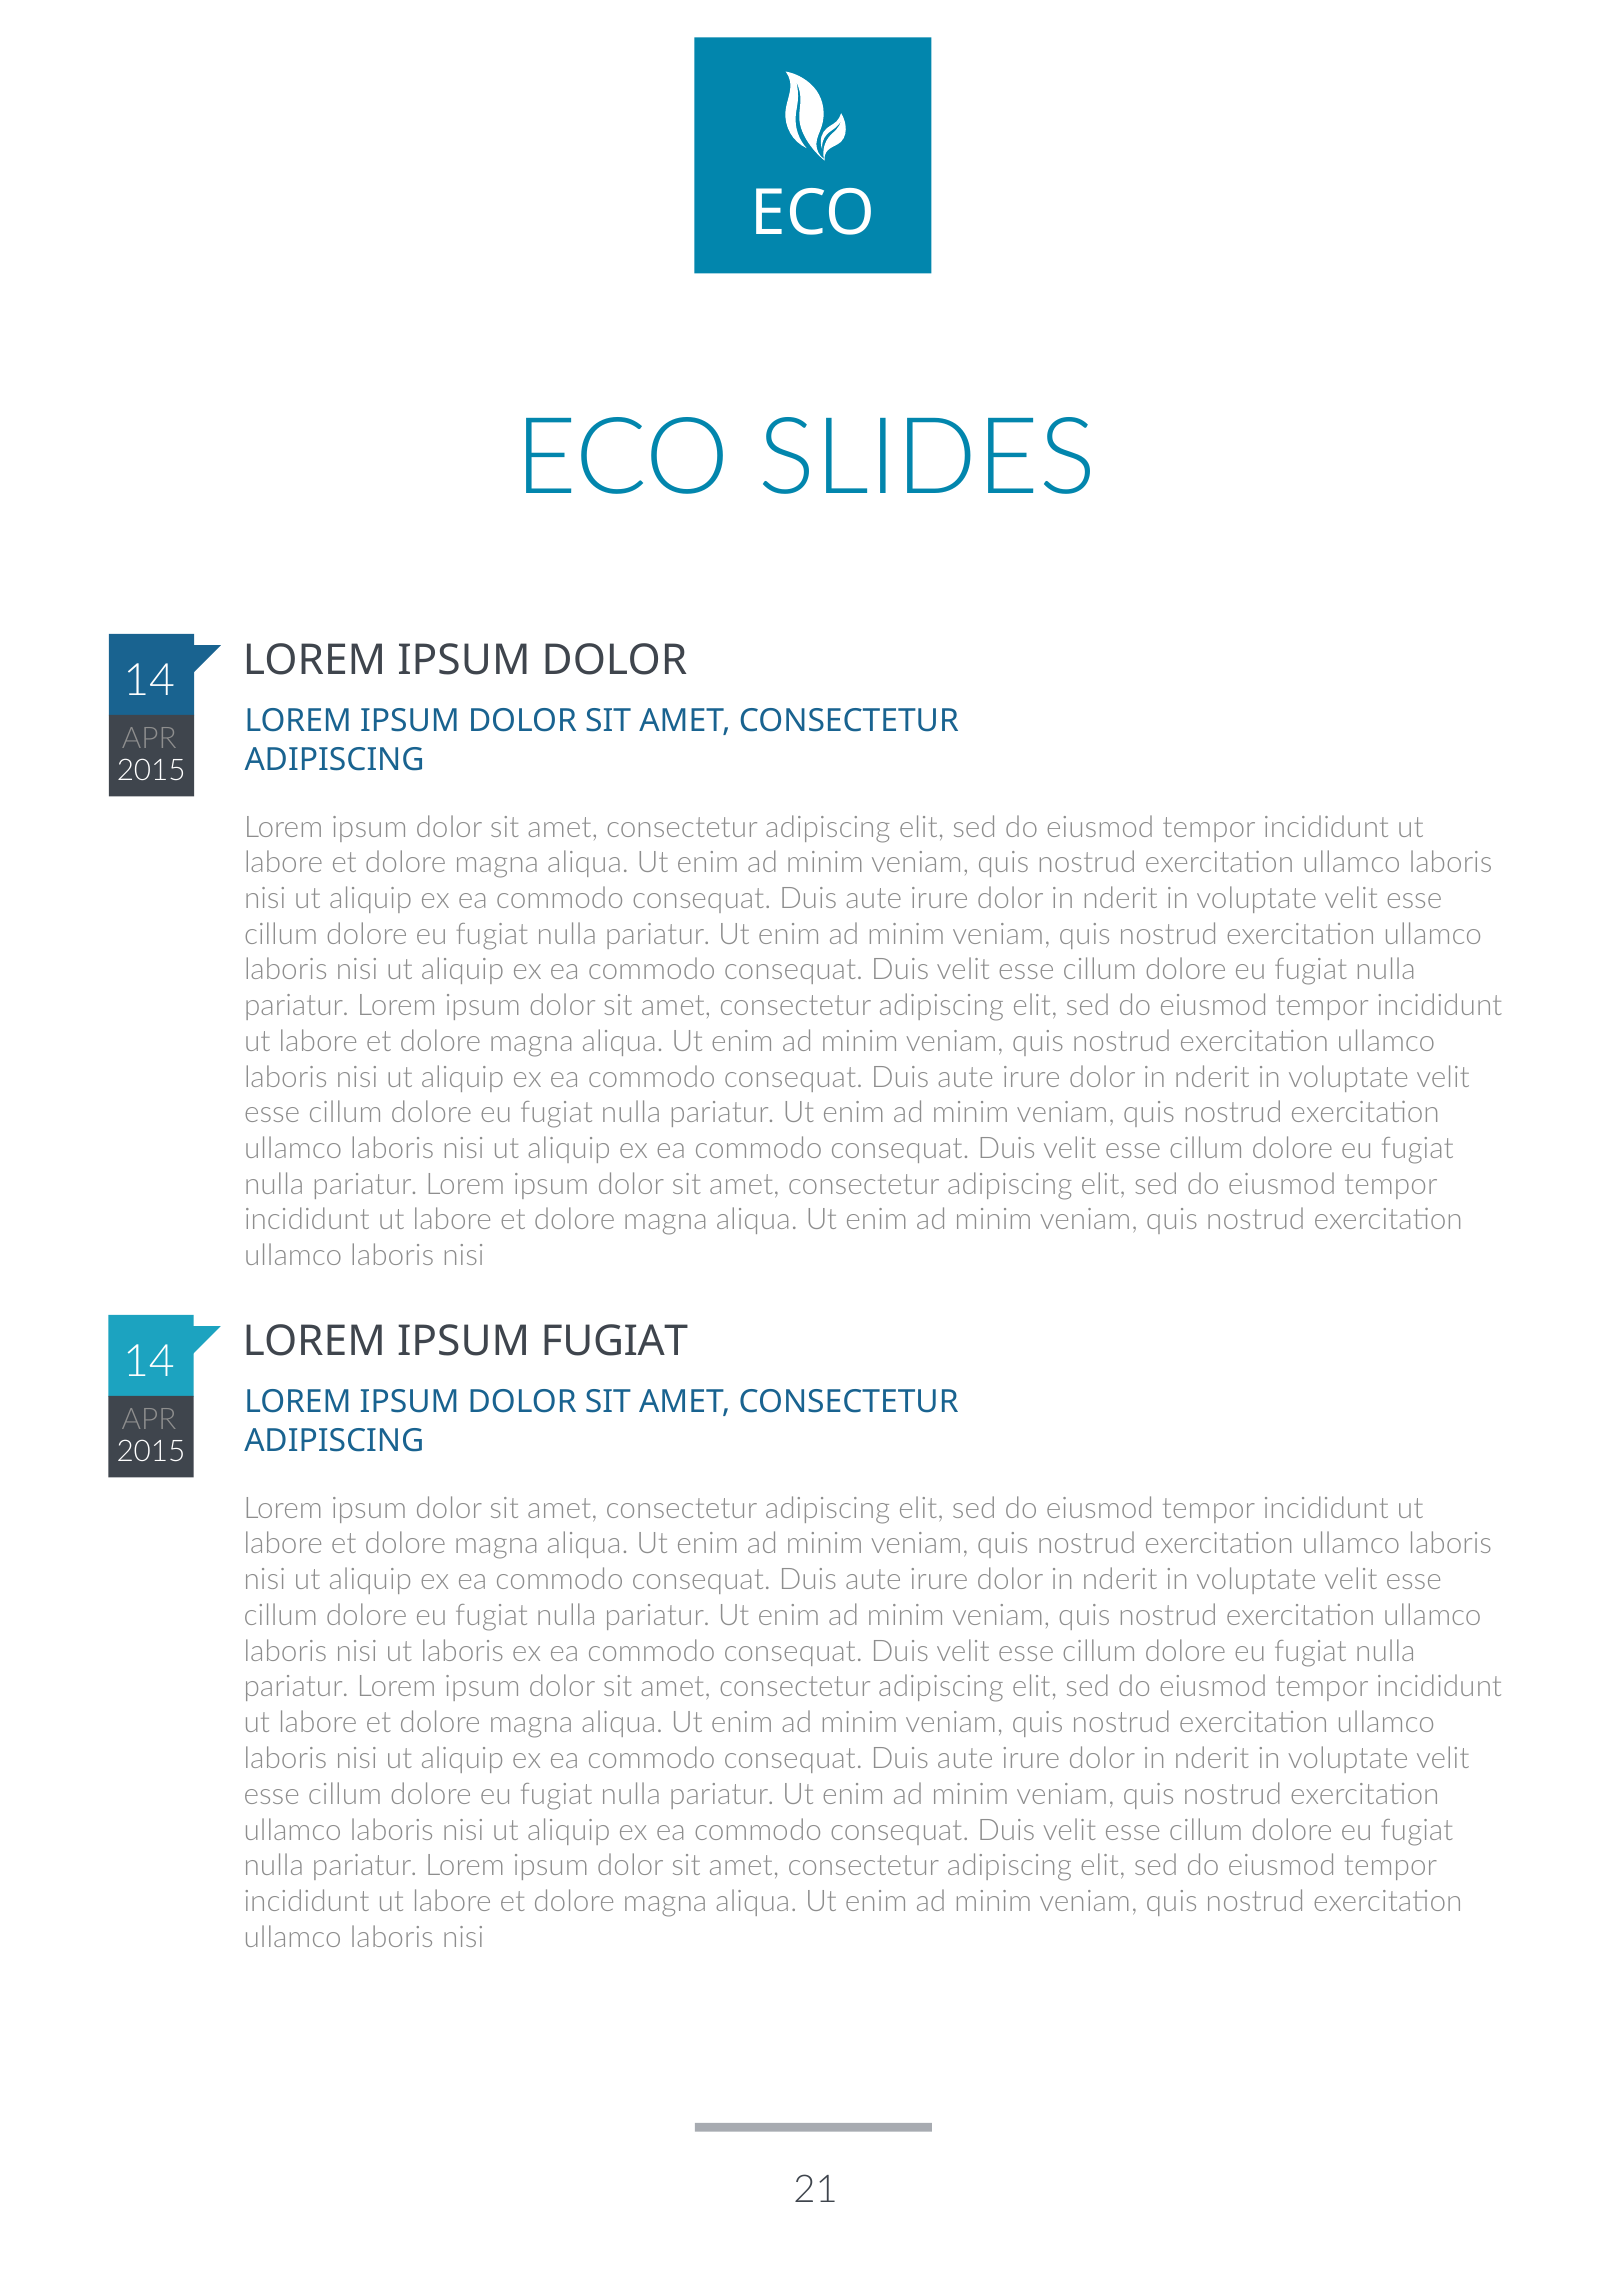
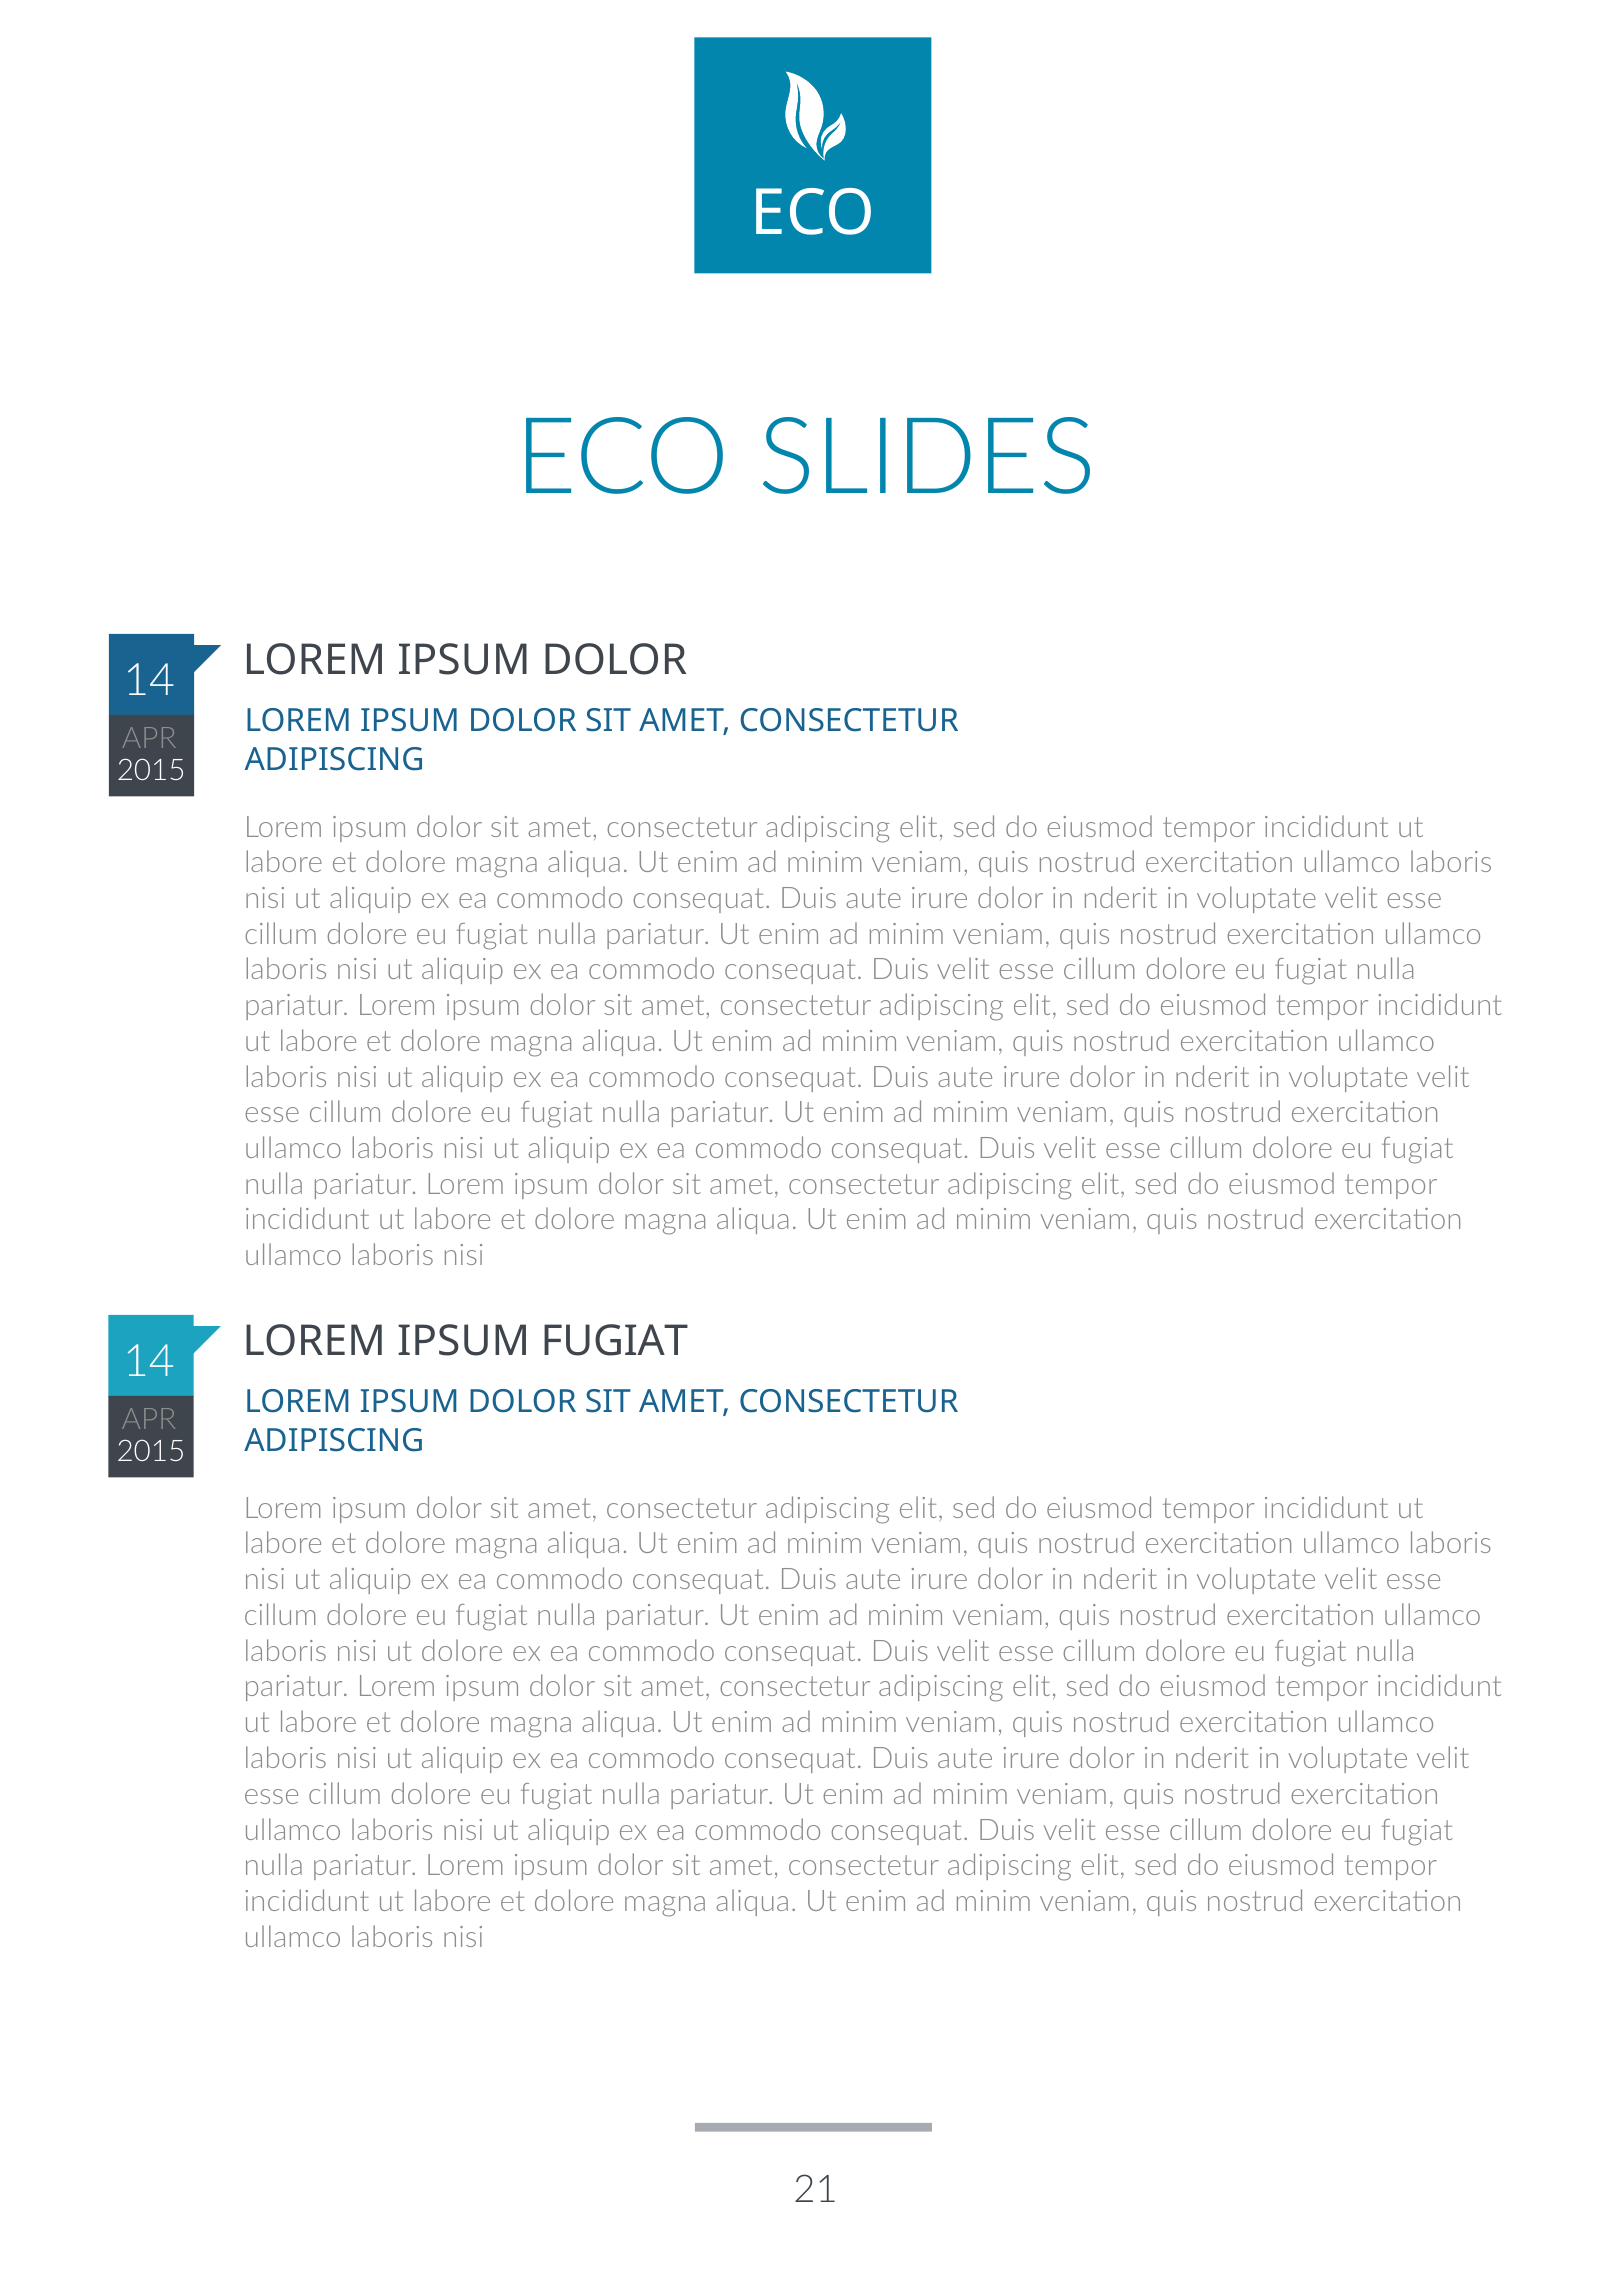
ut laboris: laboris -> dolore (462, 1651)
